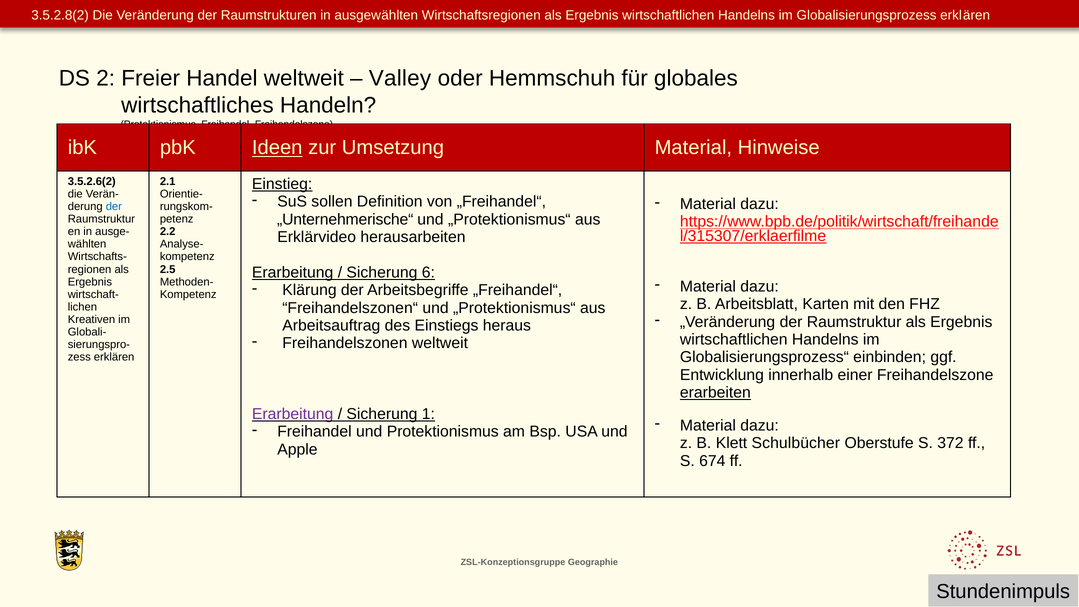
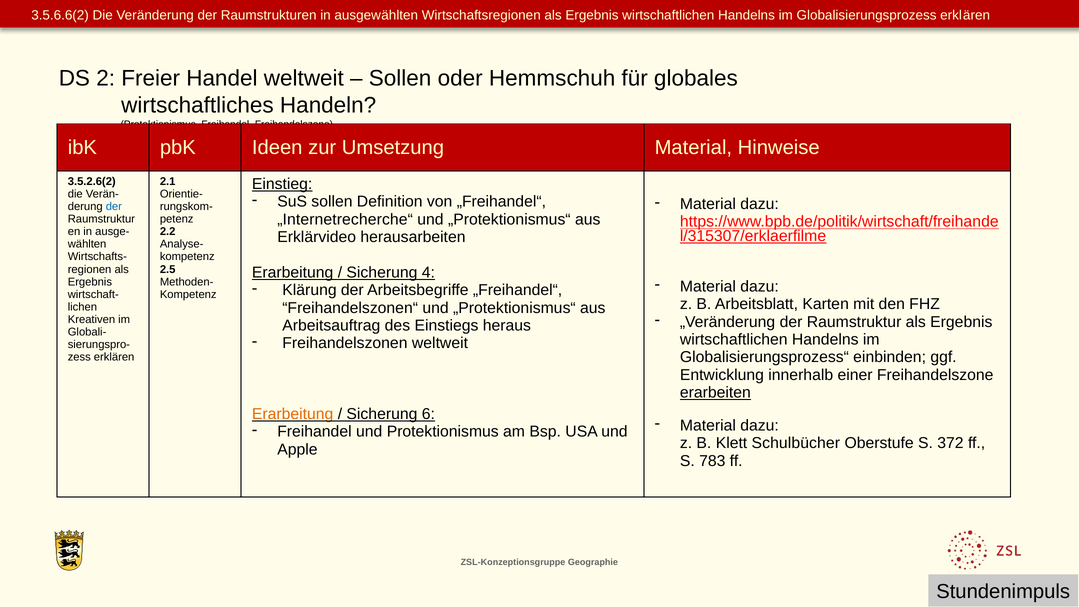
3.5.2.8(2: 3.5.2.8(2 -> 3.5.6.6(2 (60, 15)
Valley: Valley -> Sollen (400, 78)
Ideen underline: present -> none (277, 148)
„Unternehmerische“: „Unternehmerische“ -> „Internetrecherche“ (345, 219)
6: 6 -> 4 (428, 272)
Erarbeitung colour: purple -> orange (293, 414)
1: 1 -> 6 (428, 414)
674: 674 -> 783 (712, 461)
